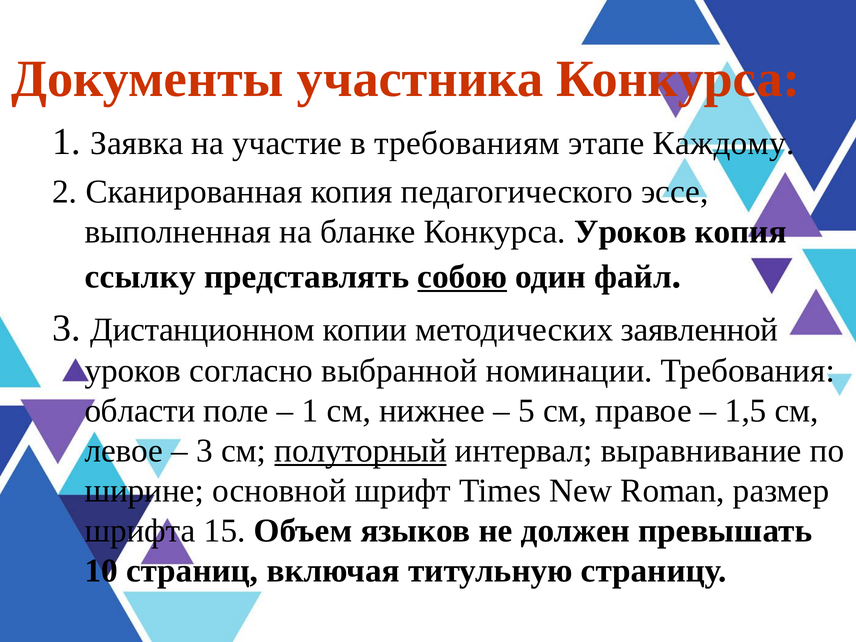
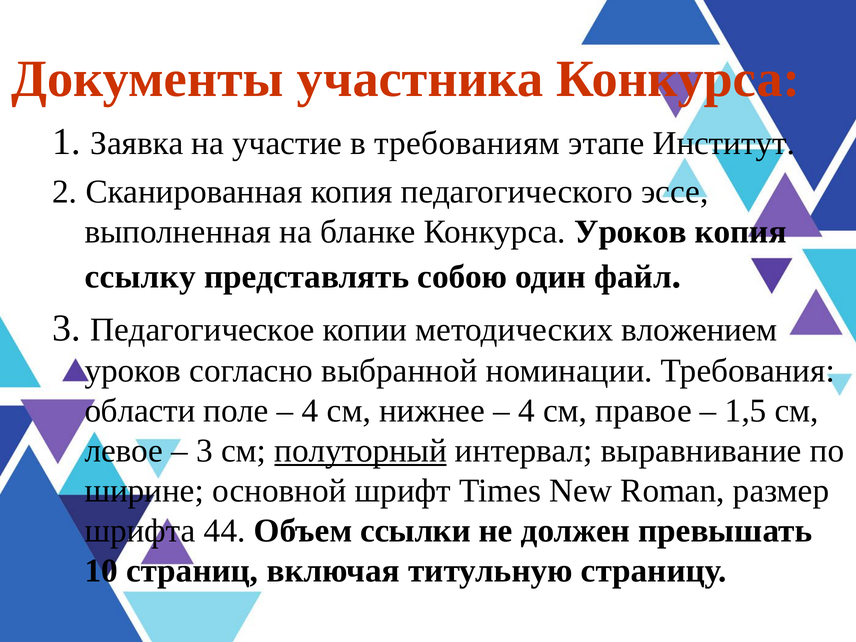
Каждому: Каждому -> Институт (724, 143)
собою underline: present -> none (462, 277)
Дистанционном: Дистанционном -> Педагогическое (203, 330)
заявленной: заявленной -> вложением (699, 330)
1: 1 -> 4 (310, 411)
5: 5 -> 4 (526, 411)
15: 15 -> 44 (225, 531)
языков: языков -> ссылки (416, 531)
